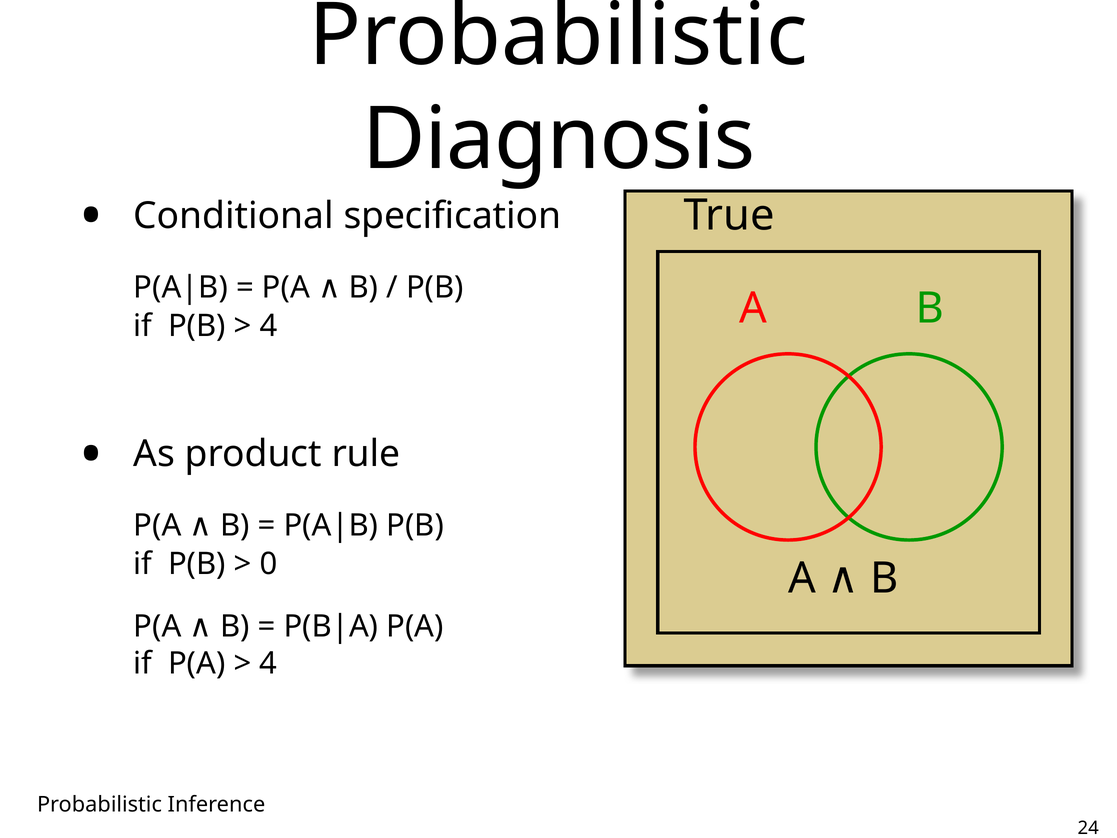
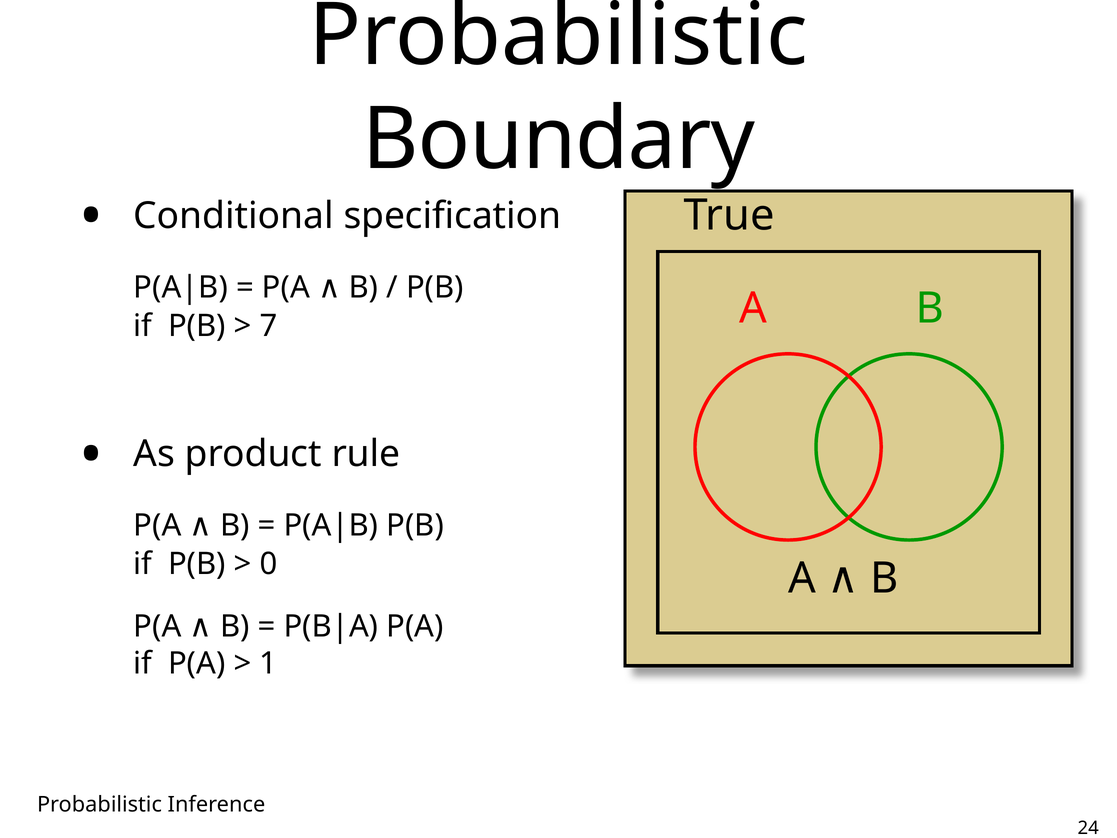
Diagnosis: Diagnosis -> Boundary (559, 140)
4: 4 -> 7 (269, 326)
4: 4 -> 1 (268, 663)
